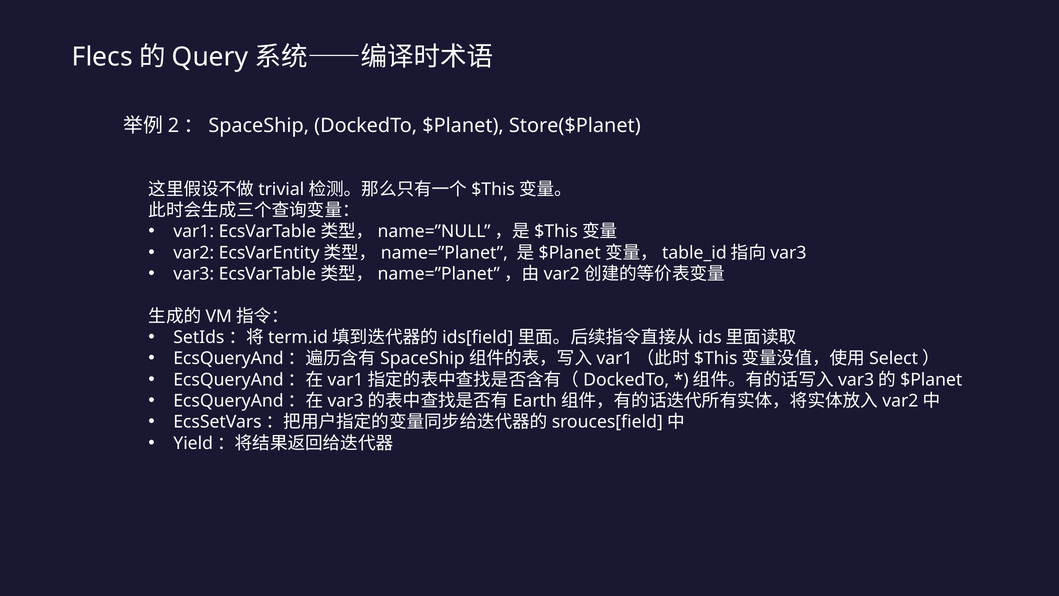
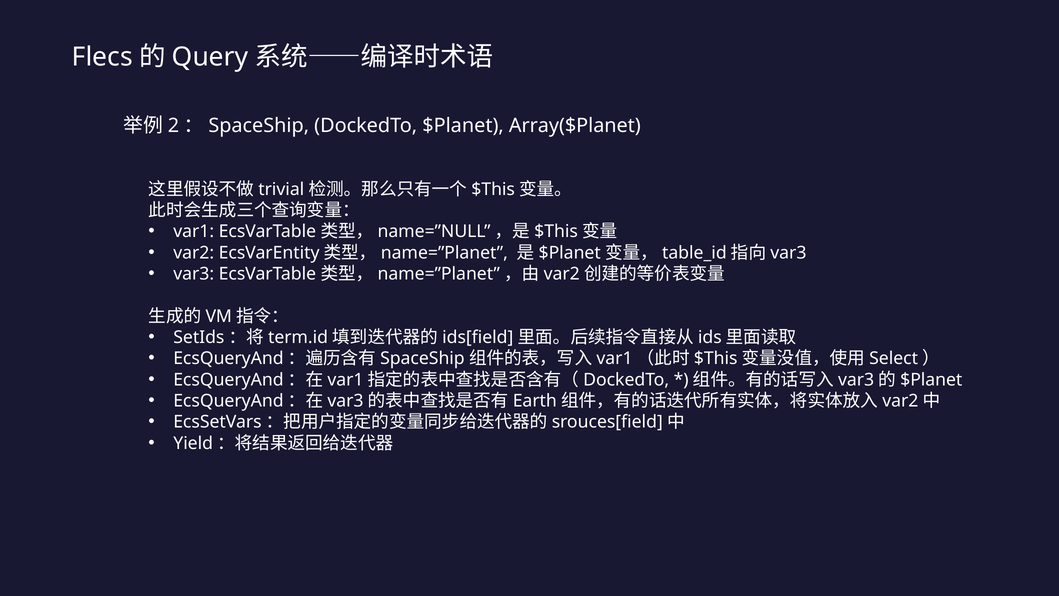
Store($Planet: Store($Planet -> Array($Planet (575, 126)
